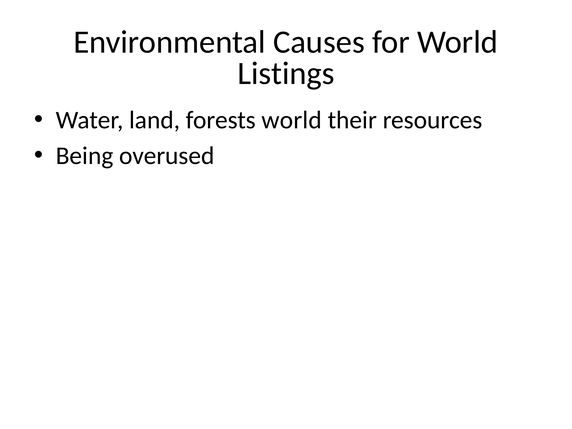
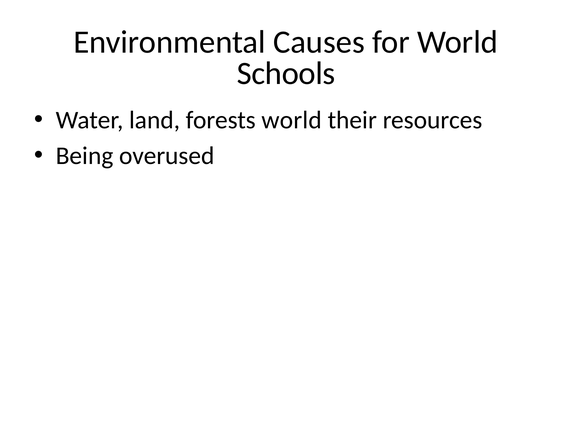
Listings: Listings -> Schools (286, 73)
